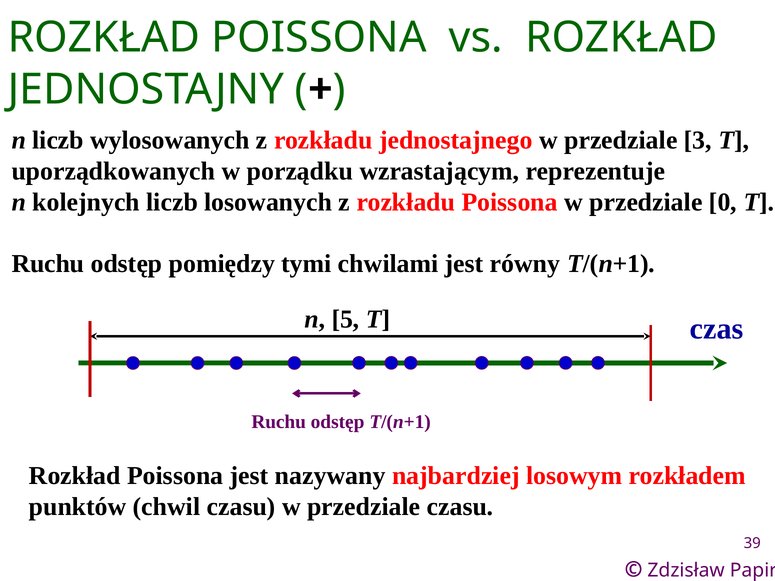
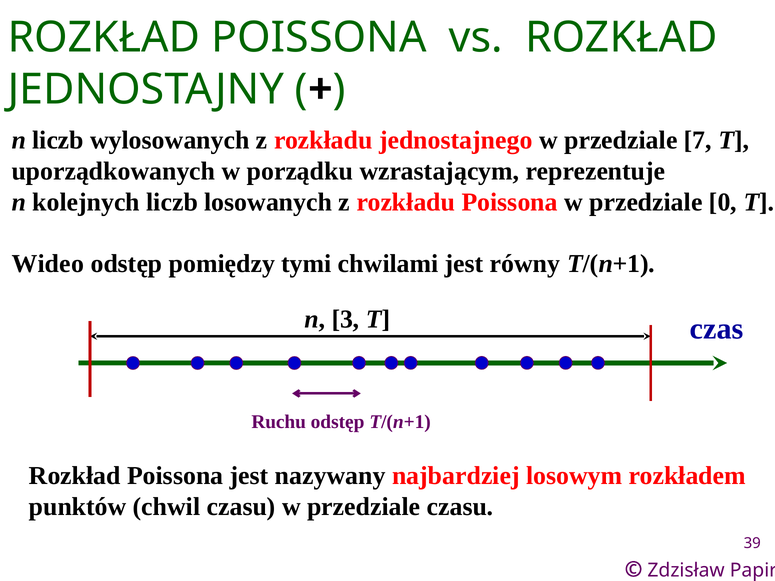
3: 3 -> 7 (698, 140)
Ruchu: Ruchu -> Wideo (48, 264)
5: 5 -> 3 (345, 319)
